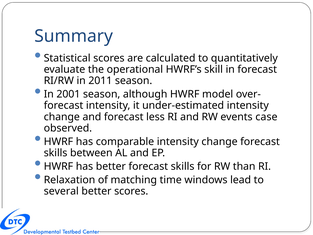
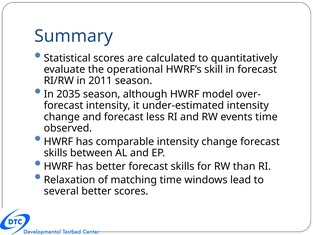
2001: 2001 -> 2035 (68, 94)
events case: case -> time (266, 117)
